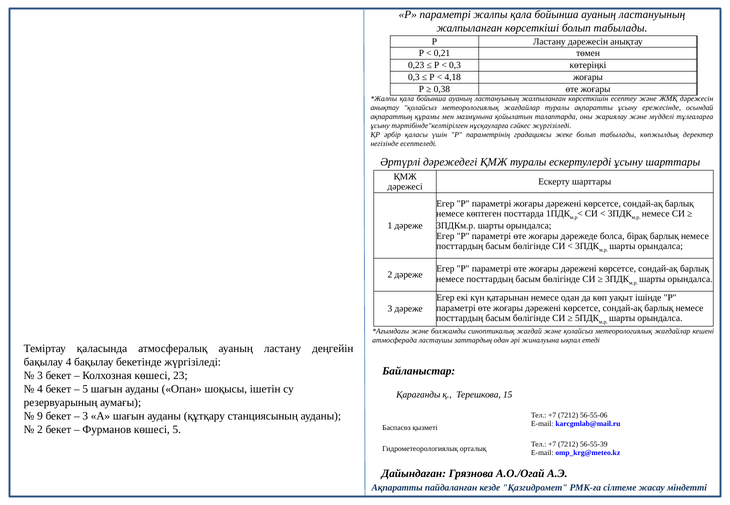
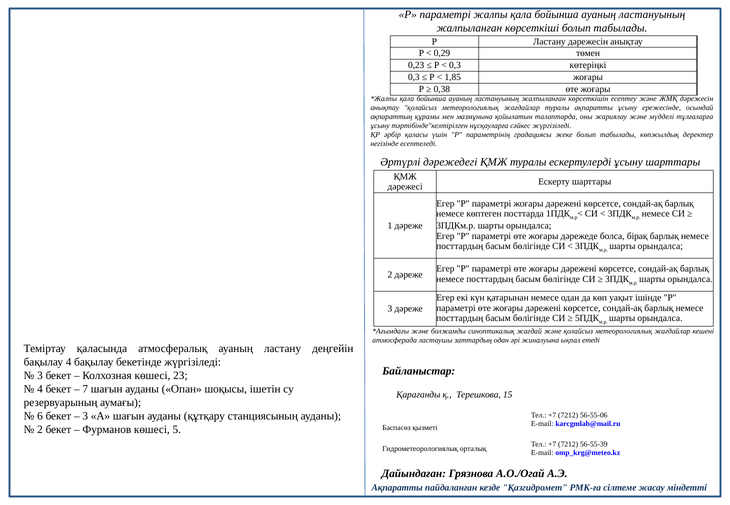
0,21: 0,21 -> 0,29 (442, 53)
4,18: 4,18 -> 1,85 (453, 77)
5: 5 -> 7 (85, 389)
9: 9 -> 6 (40, 416)
